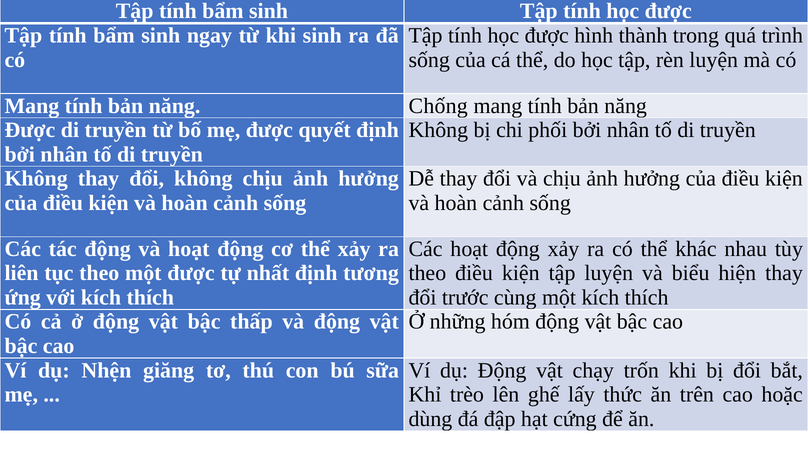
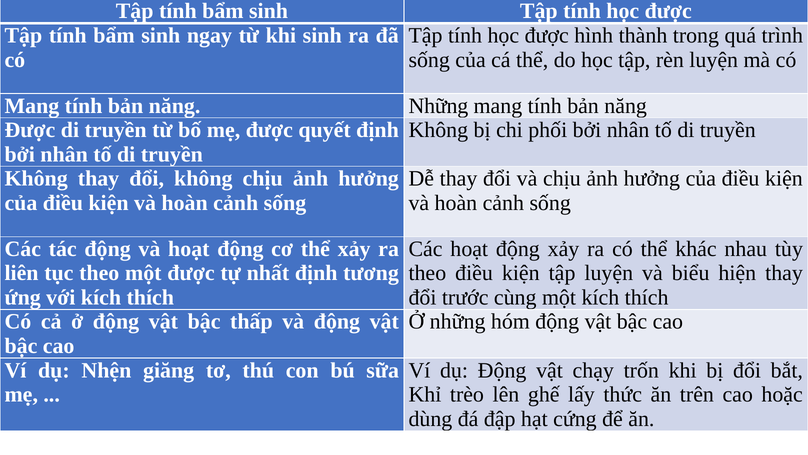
năng Chống: Chống -> Những (438, 106)
